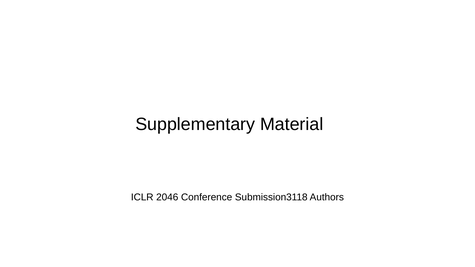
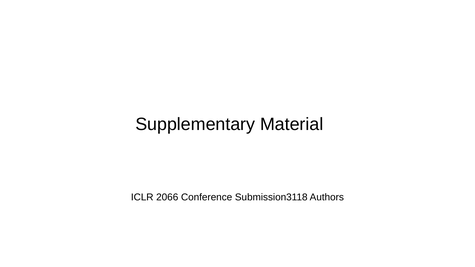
2046: 2046 -> 2066 (167, 197)
